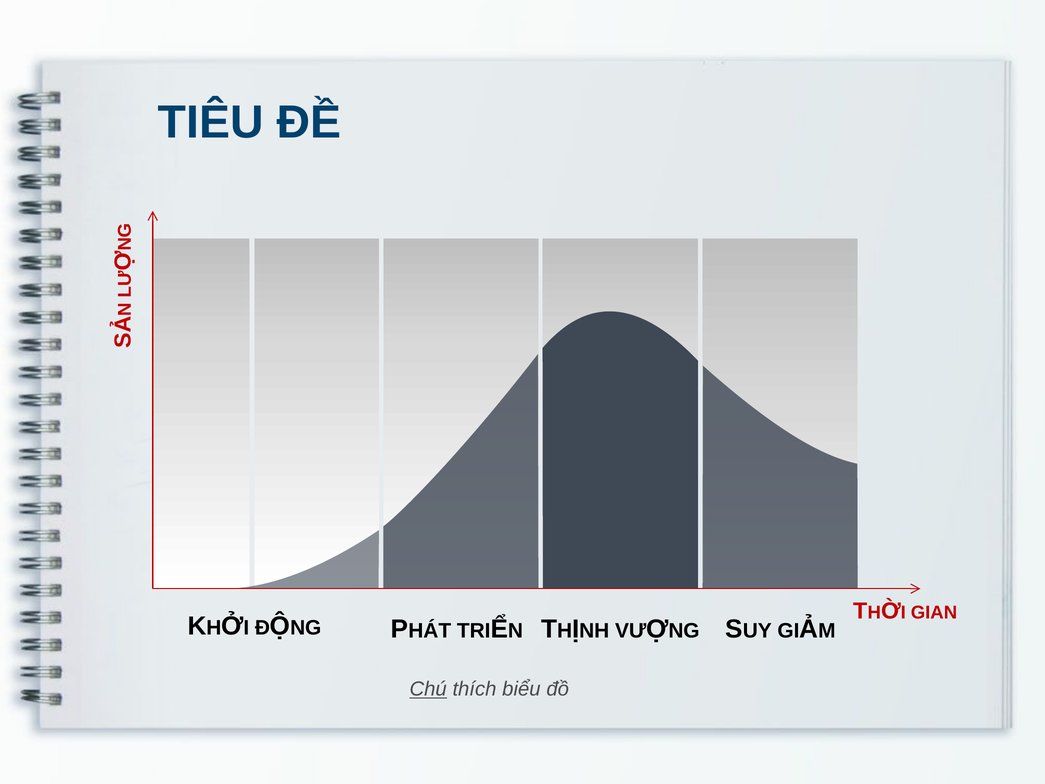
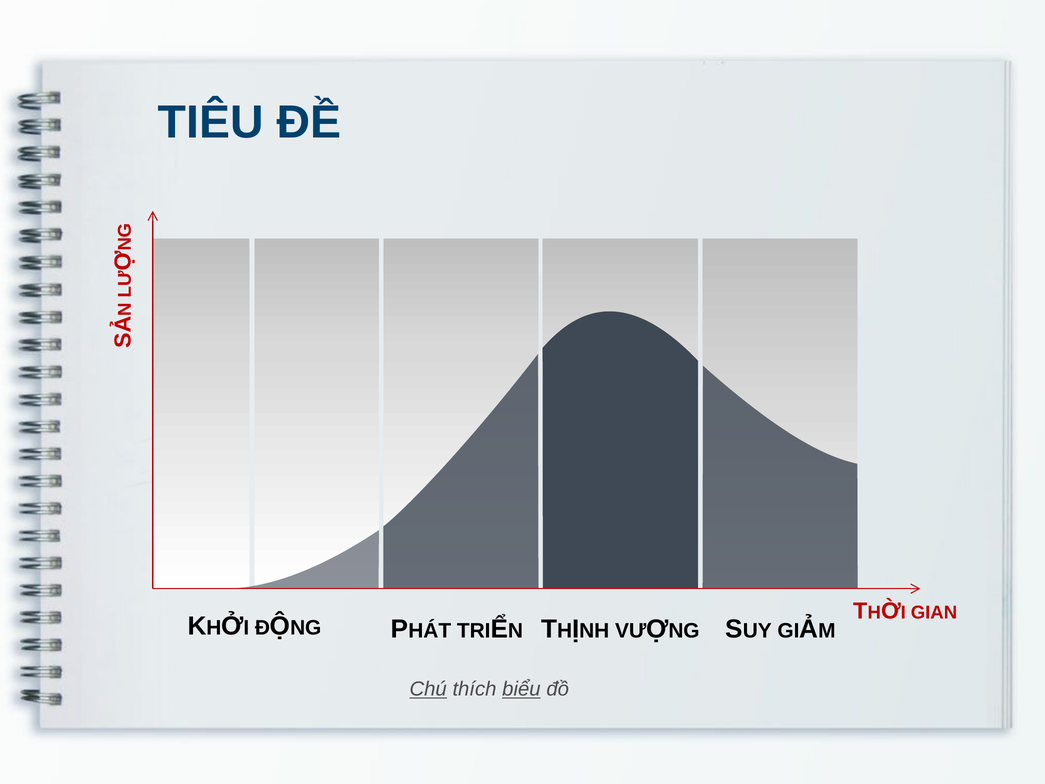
biểu underline: none -> present (521, 689)
